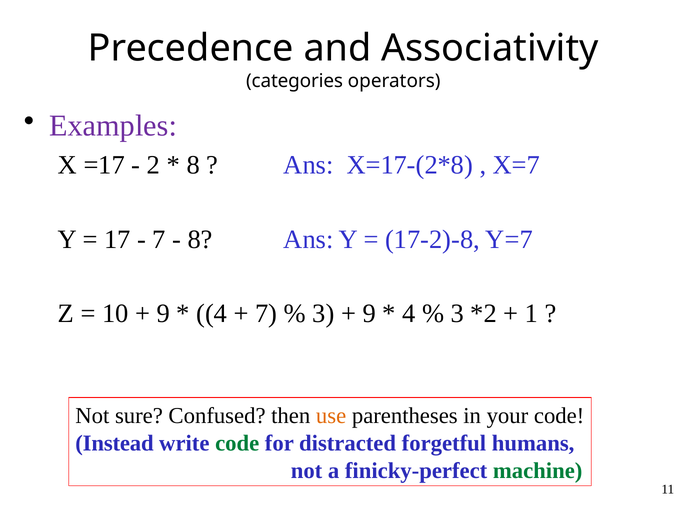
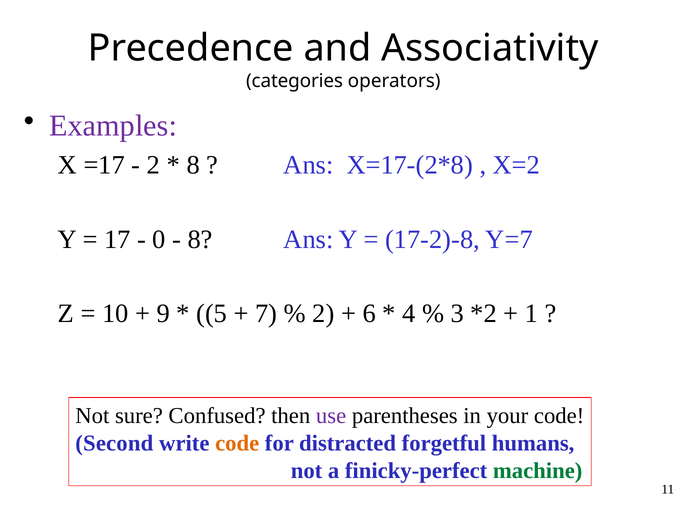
X=7: X=7 -> X=2 (516, 165)
7: 7 -> 0 (159, 239)
4: 4 -> 5 (212, 313)
3: 3 -> 2 (323, 313)
9: 9 -> 6 (369, 313)
use colour: orange -> purple (331, 416)
Instead: Instead -> Second (114, 443)
code colour: green -> orange (237, 443)
